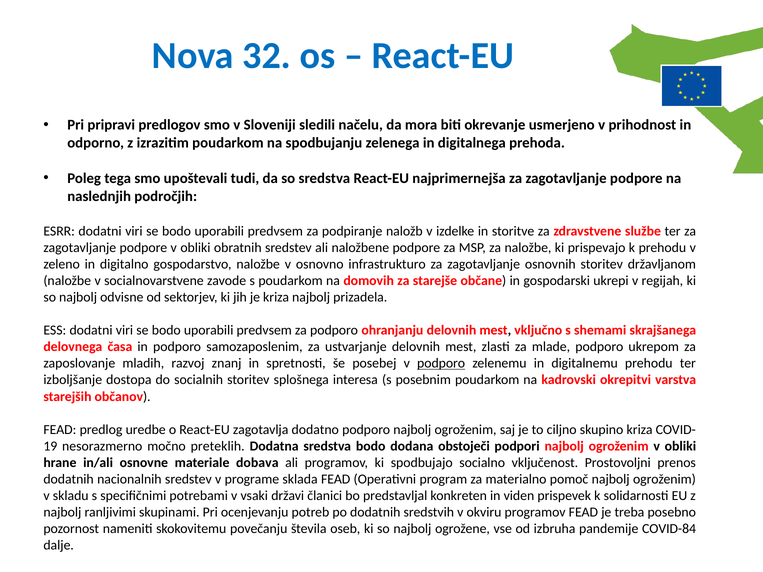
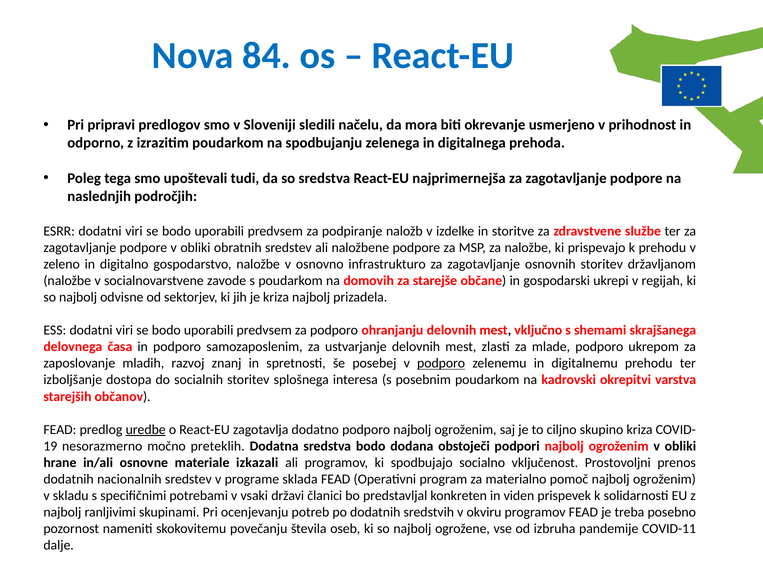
32: 32 -> 84 (267, 56)
uredbe underline: none -> present (146, 430)
dobava: dobava -> izkazali (257, 463)
COVID-84: COVID-84 -> COVID-11 (669, 529)
